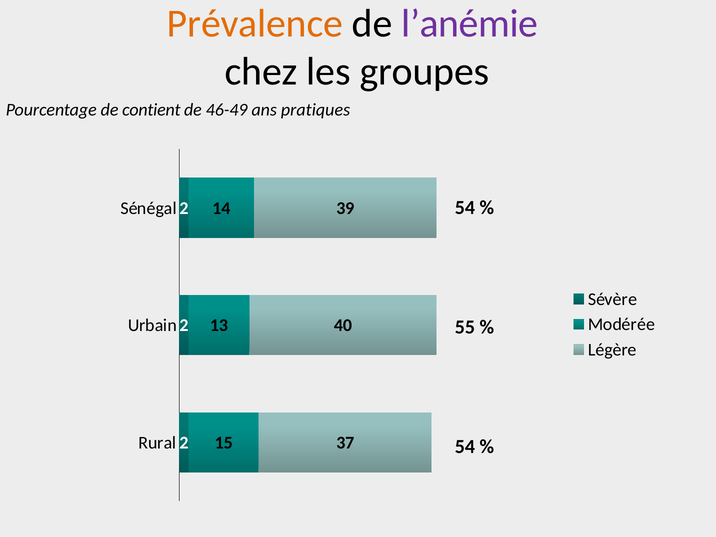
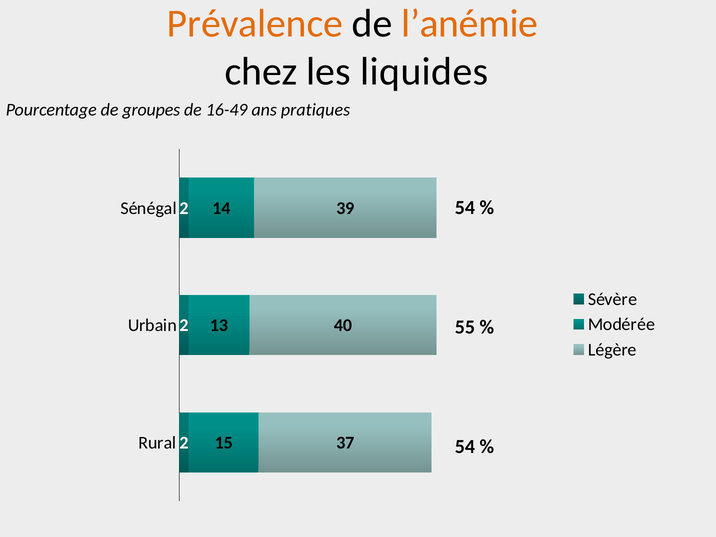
l’anémie colour: purple -> orange (470, 24)
groupes: groupes -> liquides (424, 71)
contient: contient -> groupes (151, 110)
46-49: 46-49 -> 16-49 (227, 110)
